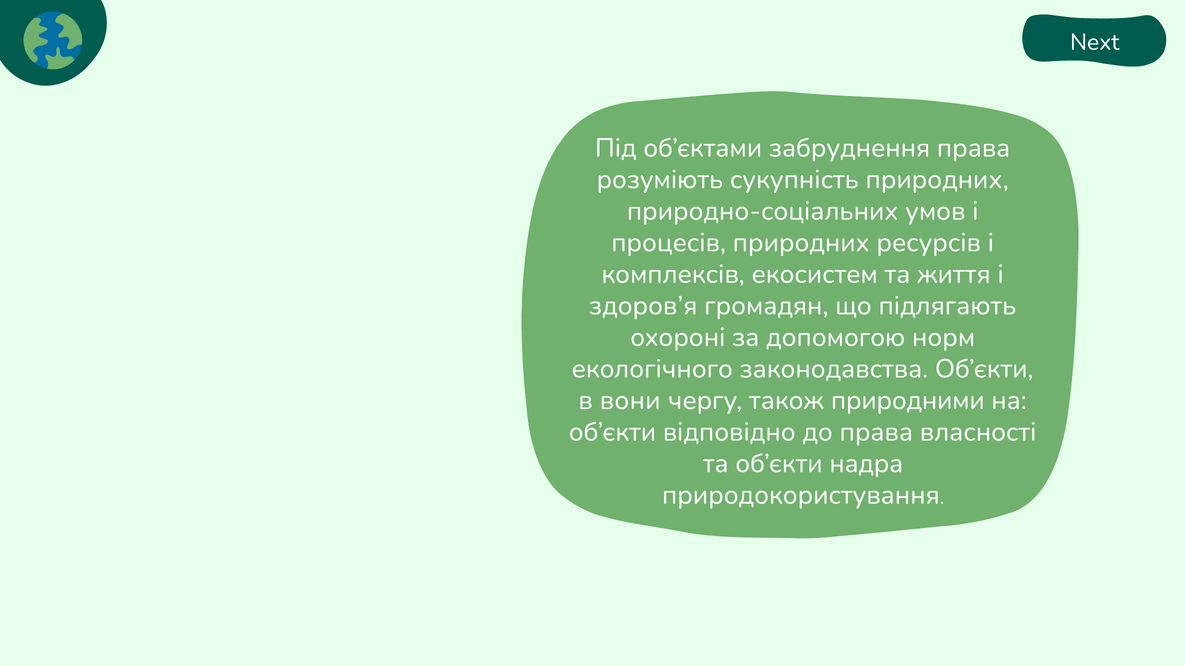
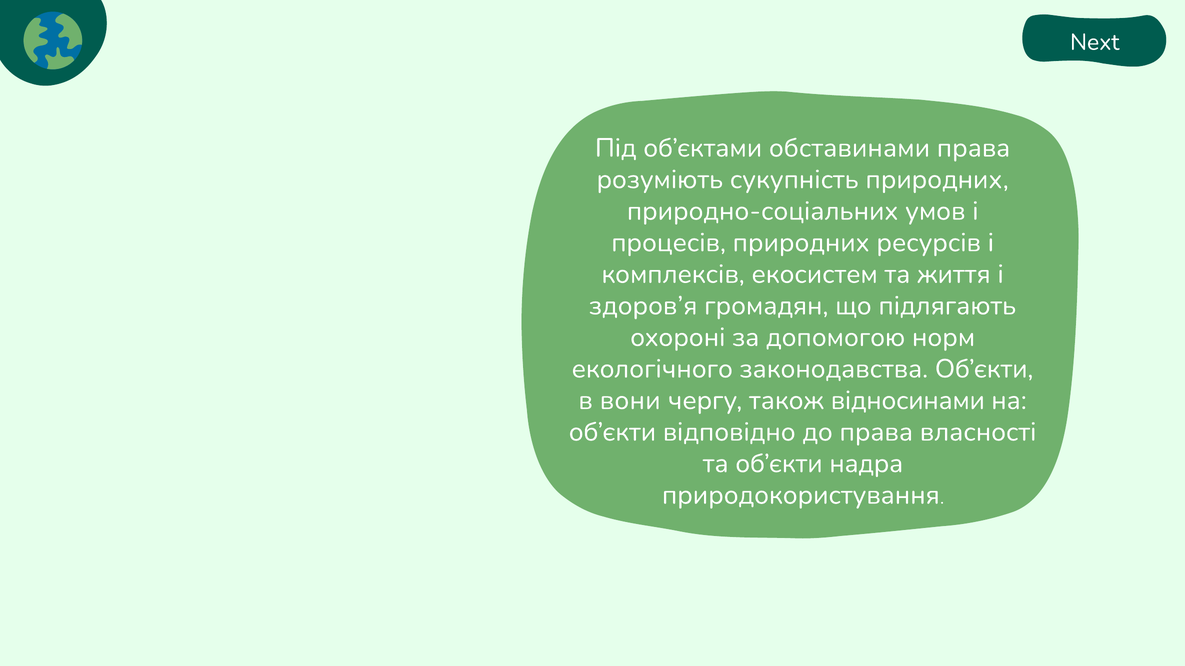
забруднення: забруднення -> обставинами (849, 148)
природними: природними -> відносинами (908, 401)
